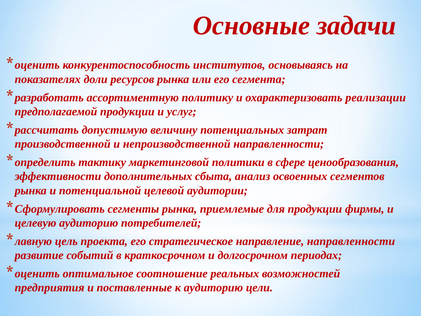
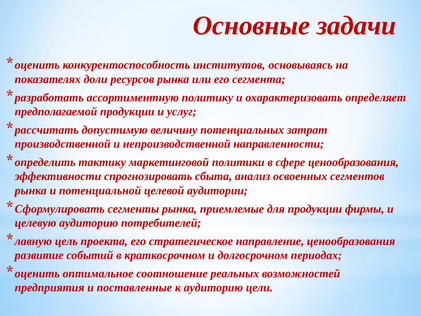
реализации: реализации -> определяет (376, 97)
дополнительных: дополнительных -> спрогнозировать (148, 176)
направление направленности: направленности -> ценообразования (351, 241)
